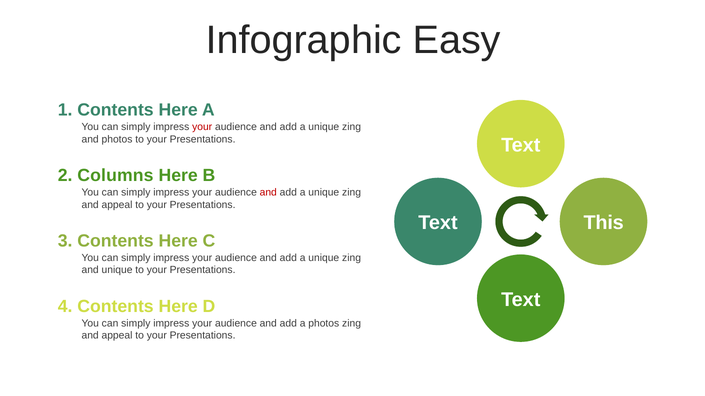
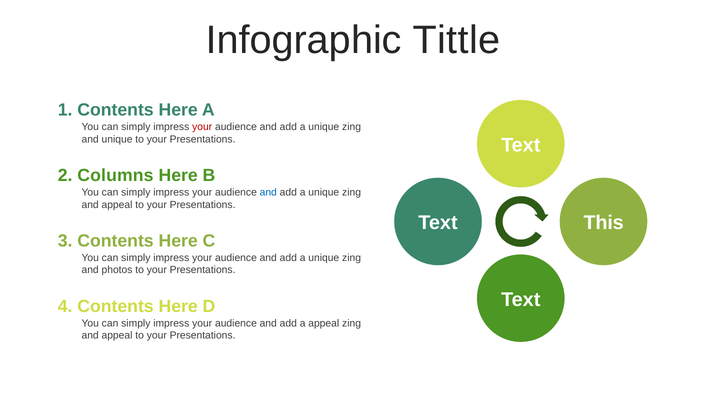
Easy: Easy -> Tittle (457, 40)
and photos: photos -> unique (117, 139)
and colour: red -> blue (268, 193)
and unique: unique -> photos (117, 270)
a photos: photos -> appeal (324, 324)
